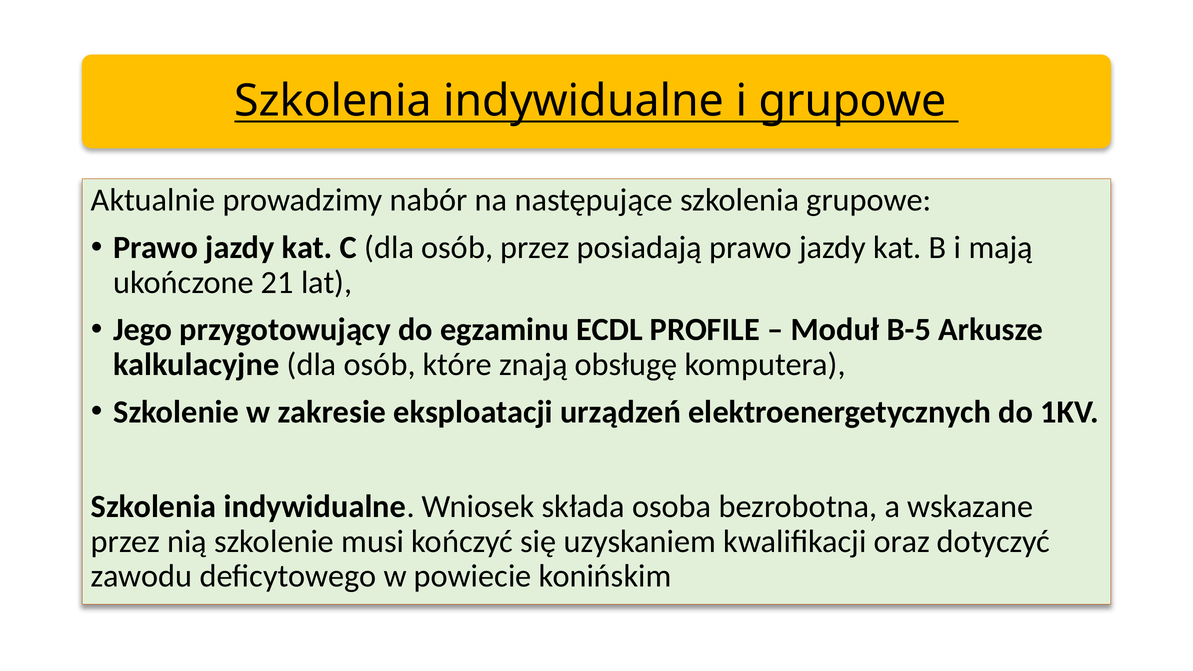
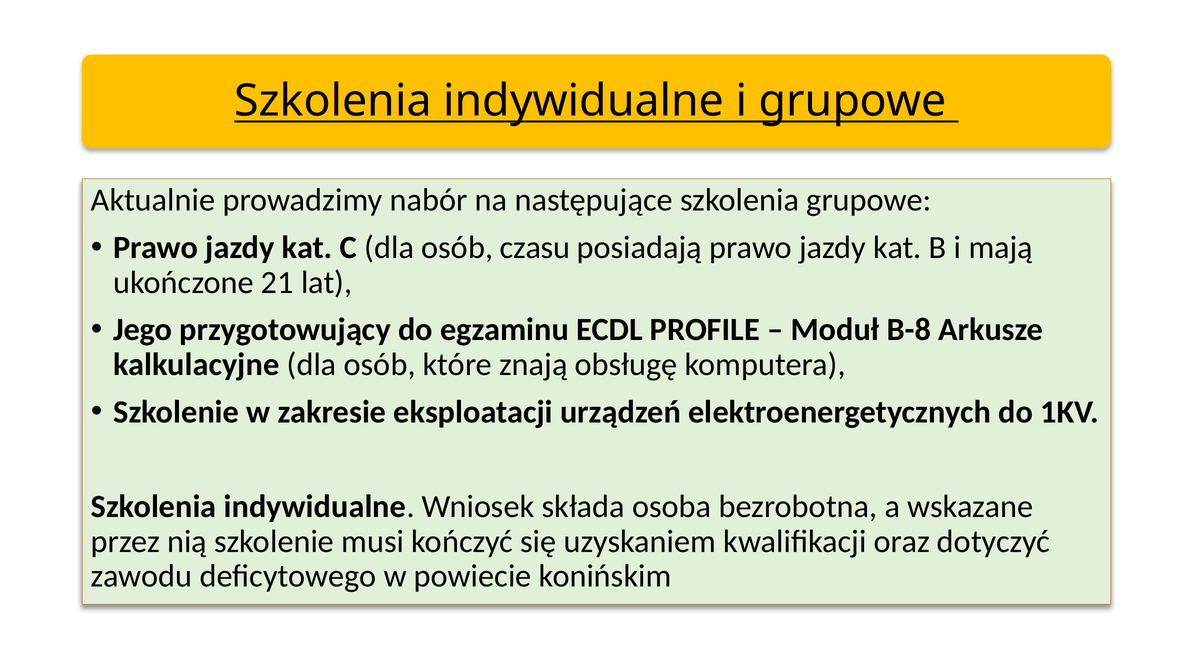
osób przez: przez -> czasu (535, 248)
B-5: B-5 -> B-8 (909, 330)
